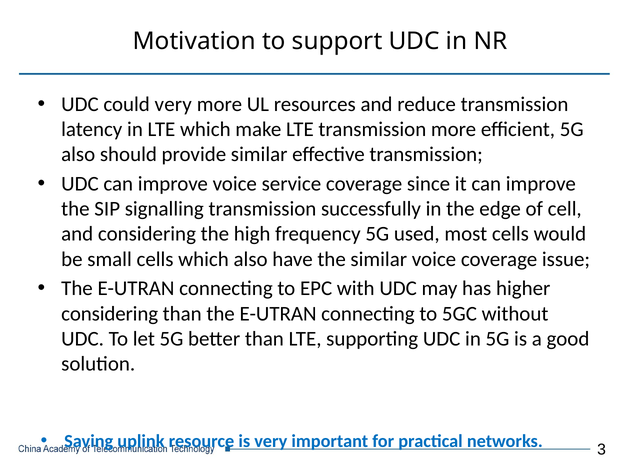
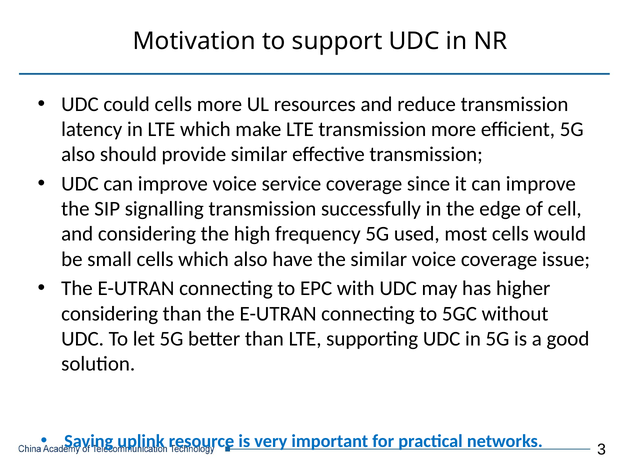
could very: very -> cells (173, 104)
